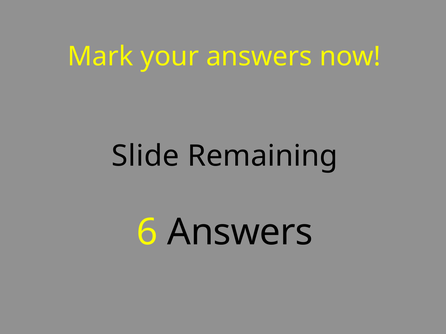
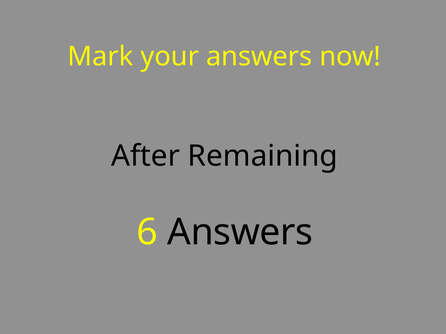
Slide: Slide -> After (146, 156)
